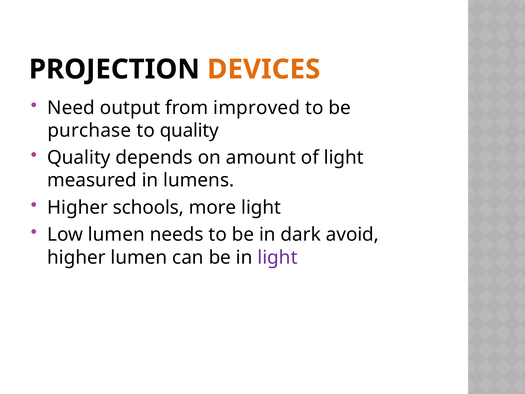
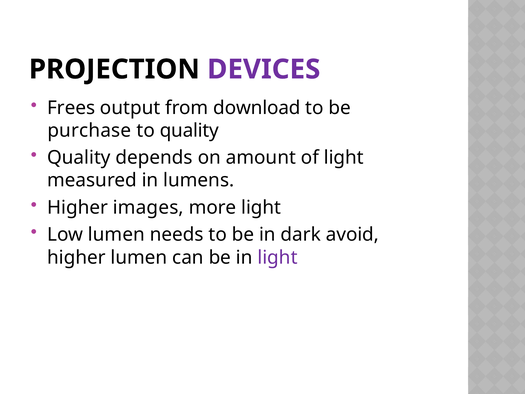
DEVICES colour: orange -> purple (264, 69)
Need: Need -> Frees (71, 108)
improved: improved -> download (257, 108)
schools: schools -> images (148, 207)
